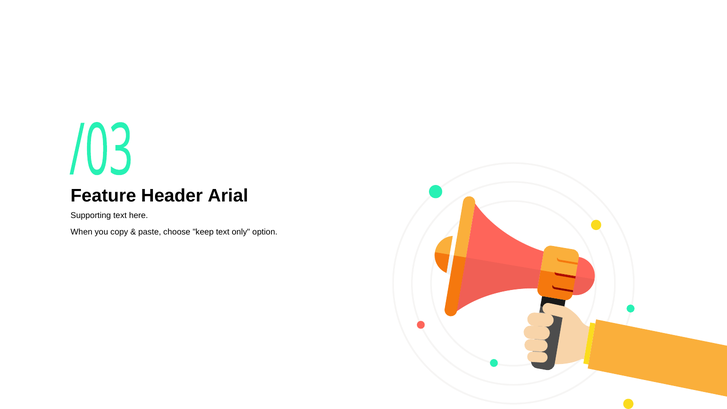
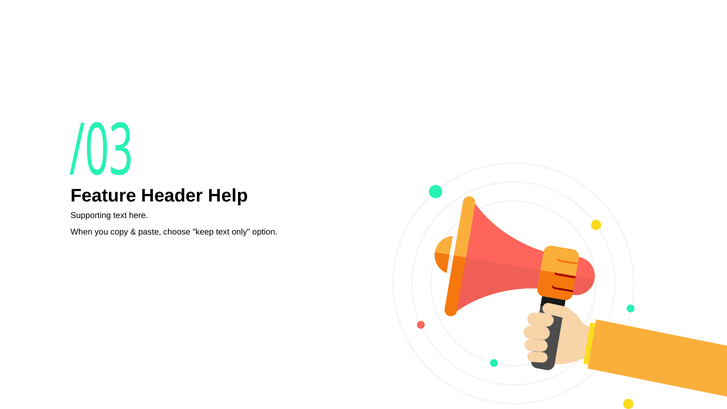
Arial: Arial -> Help (228, 196)
